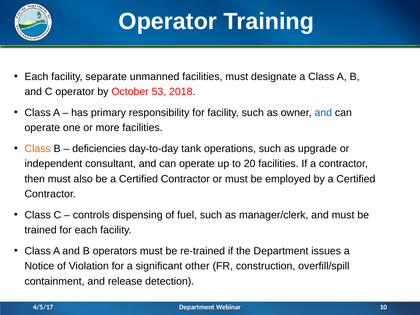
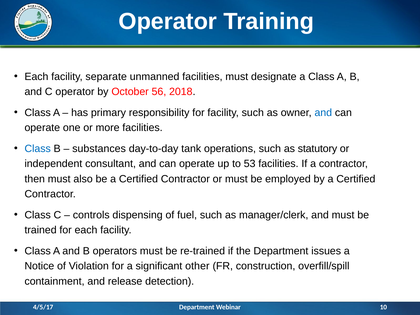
53: 53 -> 56 (159, 92)
Class colour: orange -> blue (38, 149)
deficiencies: deficiencies -> substances (99, 149)
upgrade: upgrade -> statutory (317, 149)
20: 20 -> 53 (250, 164)
